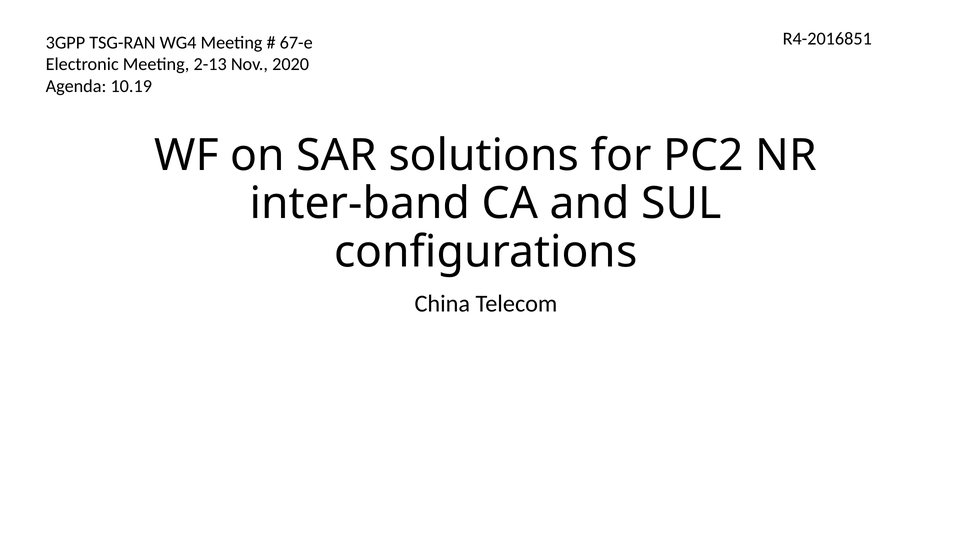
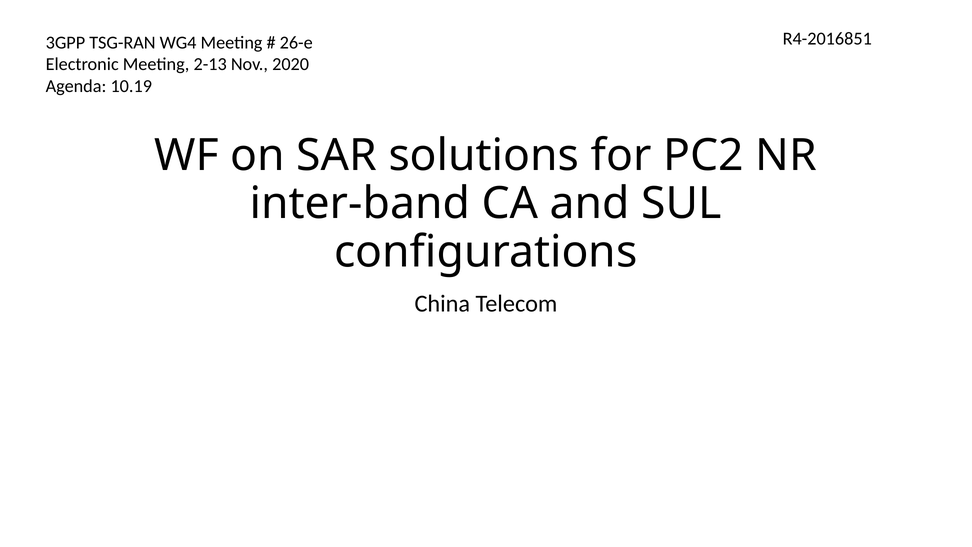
67-e: 67-e -> 26-e (296, 43)
